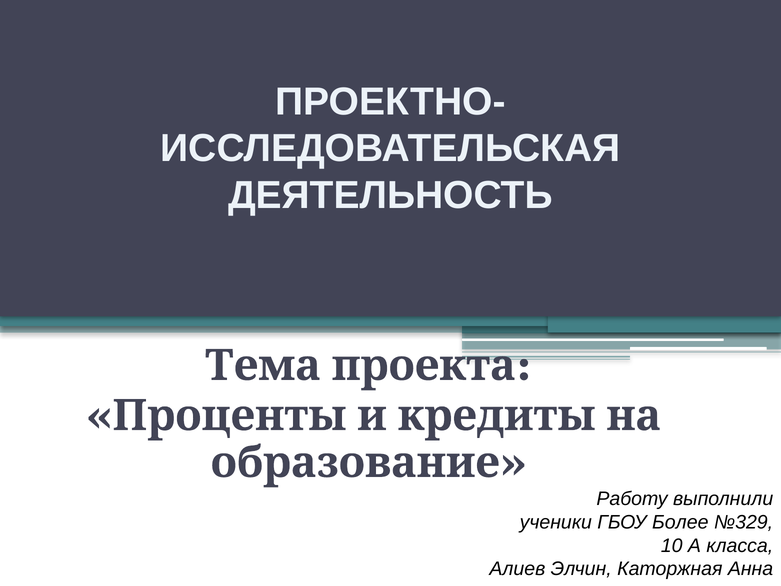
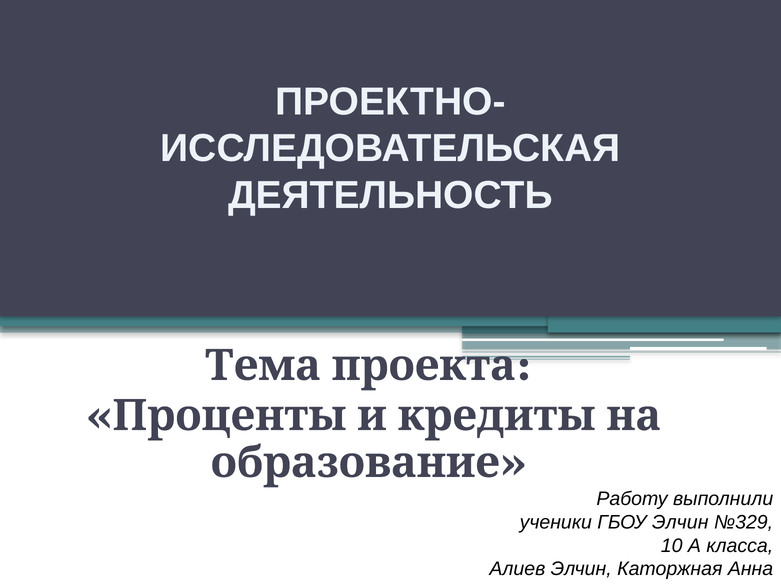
ГБОУ Более: Более -> Элчин (680, 522)
